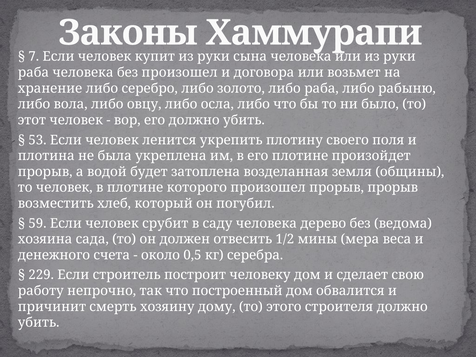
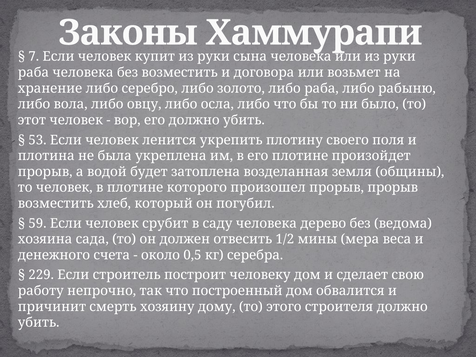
без произошел: произошел -> возместить (180, 73)
